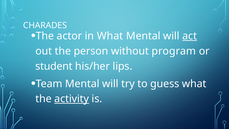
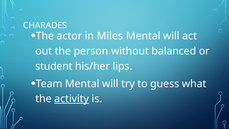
in What: What -> Miles (110, 36)
act underline: present -> none (190, 36)
program: program -> balanced (174, 51)
